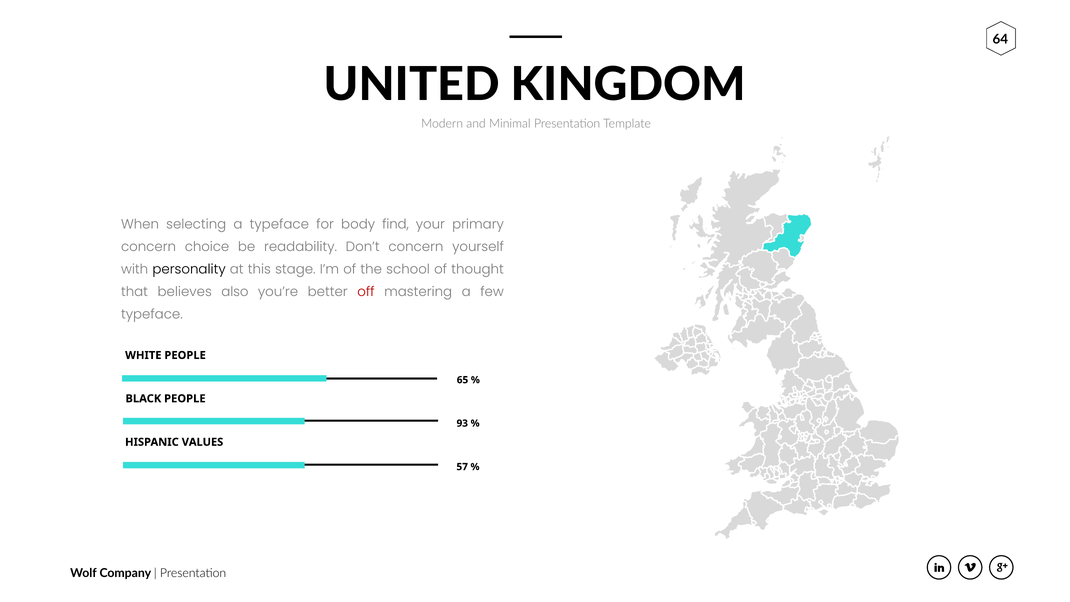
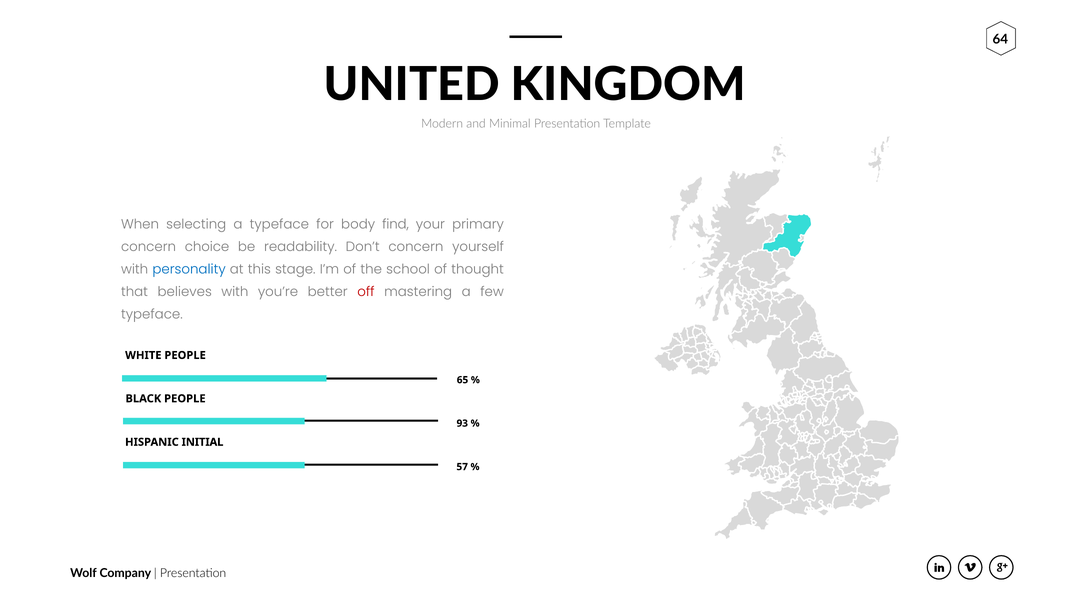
personality colour: black -> blue (189, 269)
believes also: also -> with (235, 292)
VALUES: VALUES -> INITIAL (202, 442)
